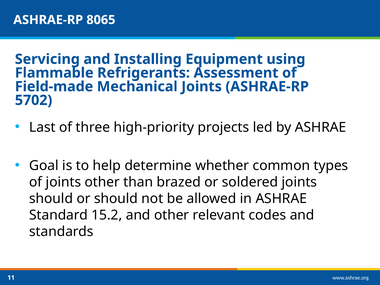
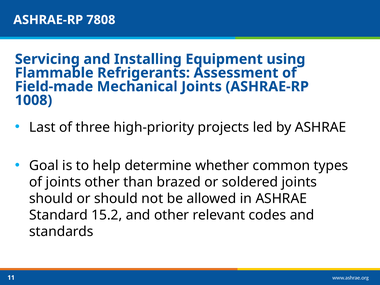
8065: 8065 -> 7808 (101, 20)
5702: 5702 -> 1008 (34, 100)
